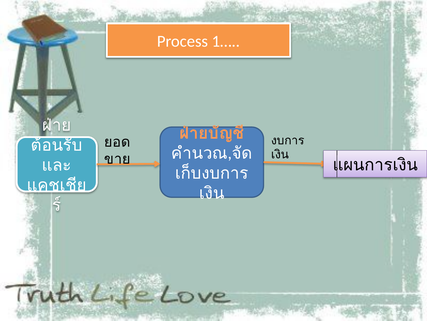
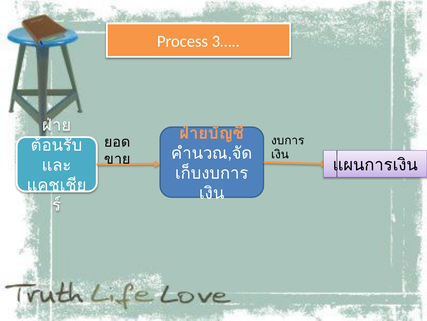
1…: 1… -> 3… (226, 41)
